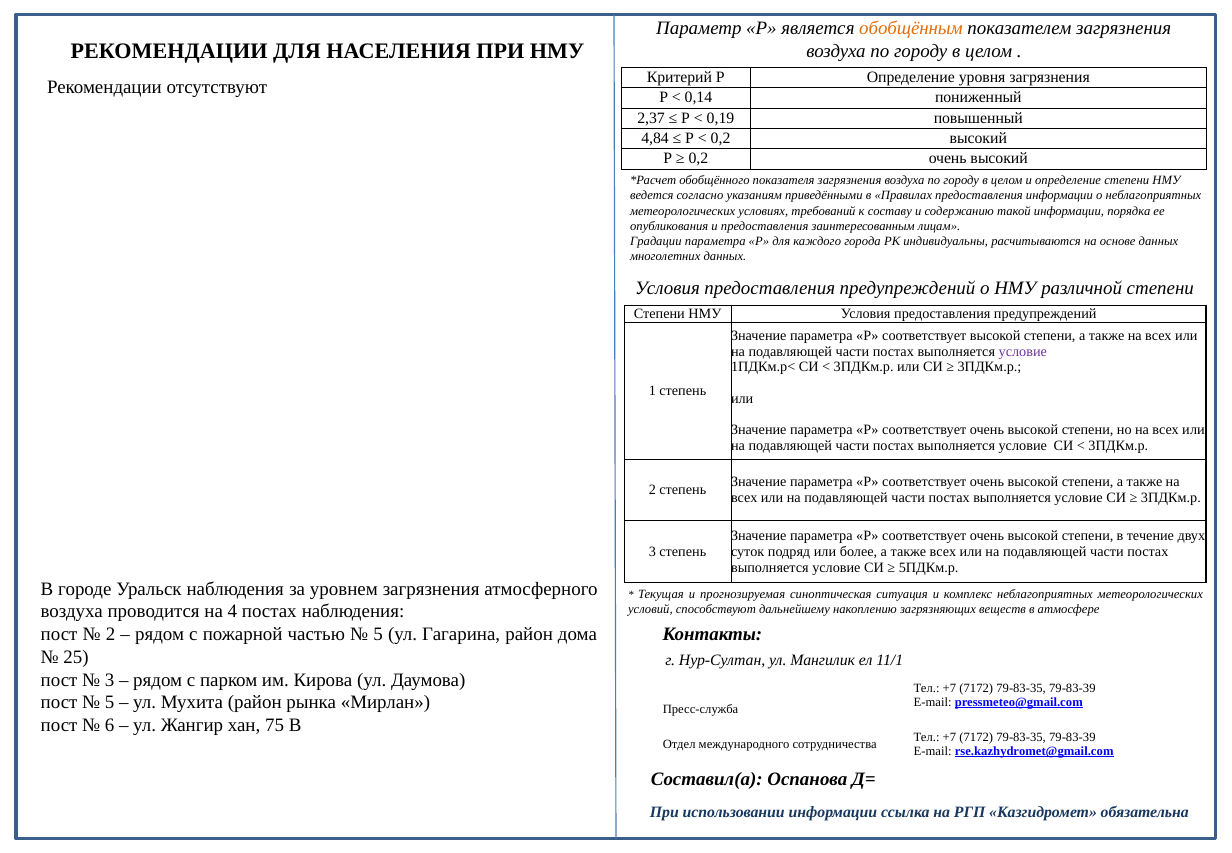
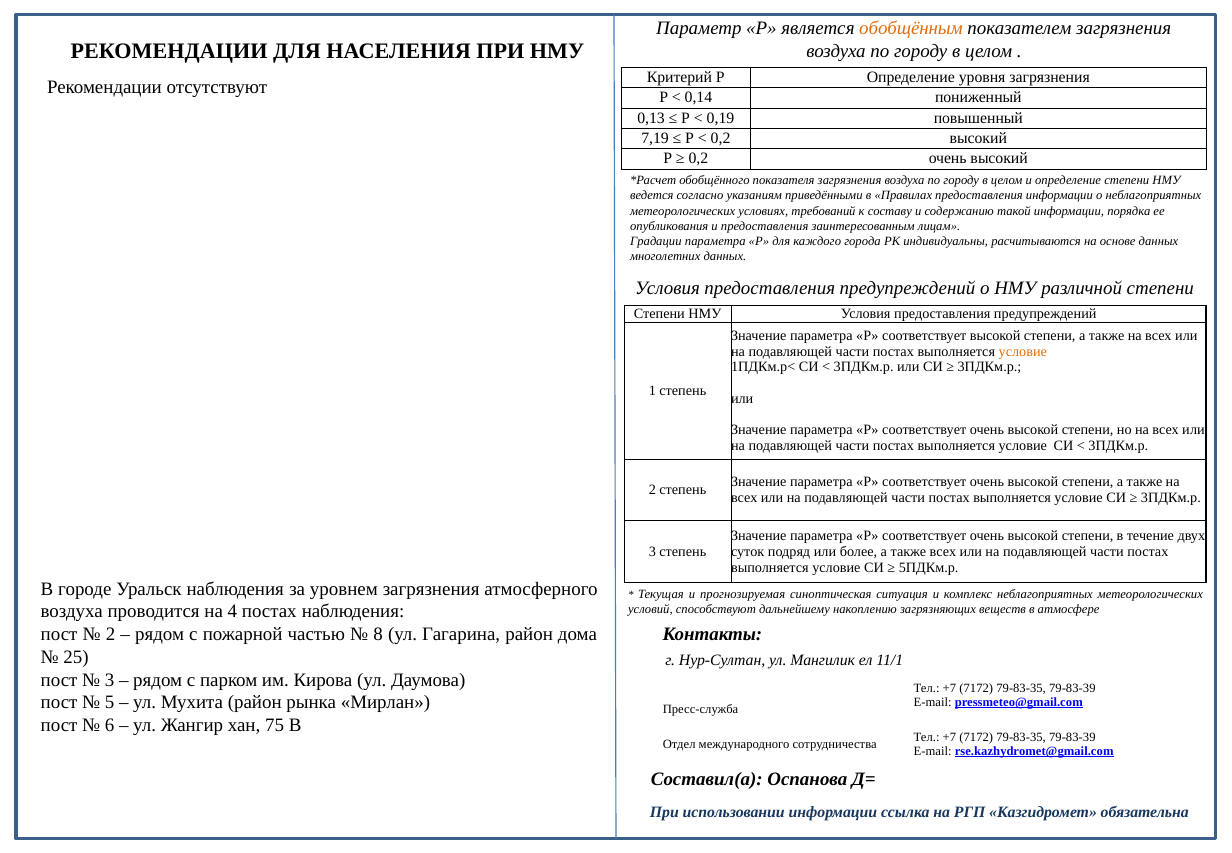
2,37: 2,37 -> 0,13 (651, 118)
4,84: 4,84 -> 7,19 (655, 138)
условие colour: purple -> orange (1023, 351)
5: 5 -> 8 (378, 634)
